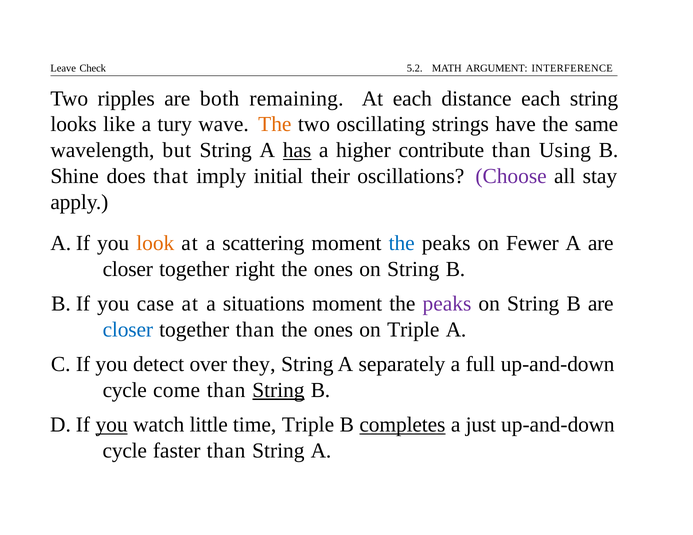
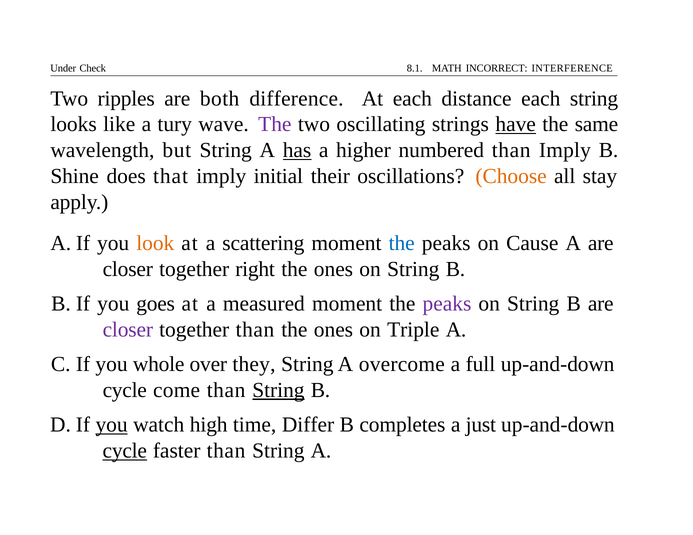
Leave: Leave -> Under (63, 68)
5.2: 5.2 -> 8.1 (415, 68)
ARGUMENT: ARGUMENT -> INCORRECT (497, 68)
remaining: remaining -> difference (296, 99)
The colour: orange -> purple (275, 125)
have underline: none -> present (516, 125)
contribute: contribute -> numbered (441, 150)
than Using: Using -> Imply (565, 150)
Choose colour: purple -> orange (511, 176)
Fewer: Fewer -> Cause (532, 243)
case: case -> goes (156, 304)
situations: situations -> measured (264, 304)
closer colour: blue -> purple (128, 330)
detect: detect -> whole (159, 365)
separately: separately -> overcome (402, 365)
little: little -> high (209, 425)
time Triple: Triple -> Differ (308, 425)
completes underline: present -> none (402, 425)
cycle underline: none -> present (125, 451)
